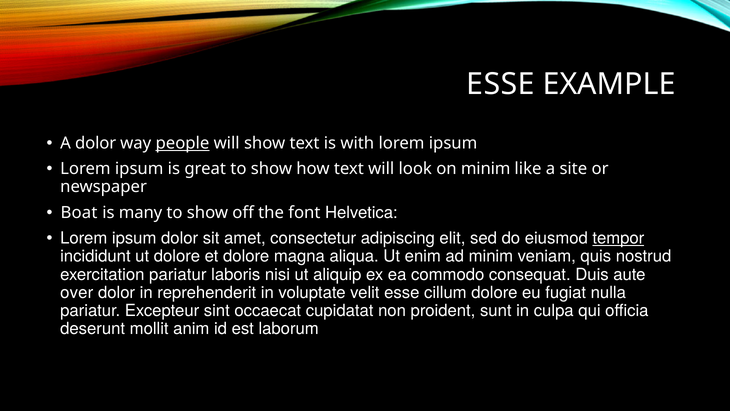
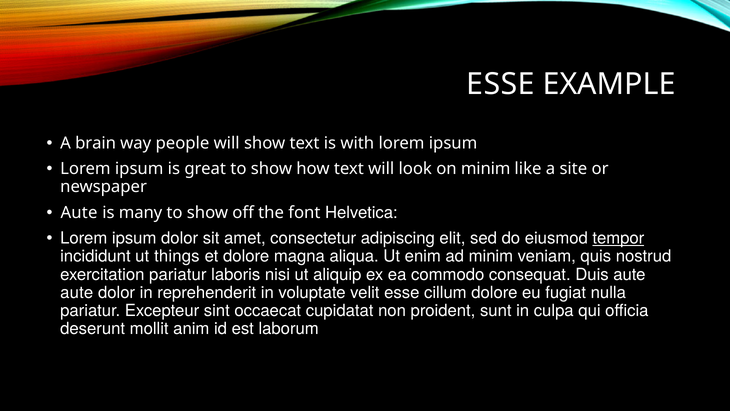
A dolor: dolor -> brain (96, 143)
people underline: present -> none (182, 143)
Boat: Boat -> Aute (79, 212)
ut dolore: dolore -> things (177, 256)
over: over -> aute (77, 292)
